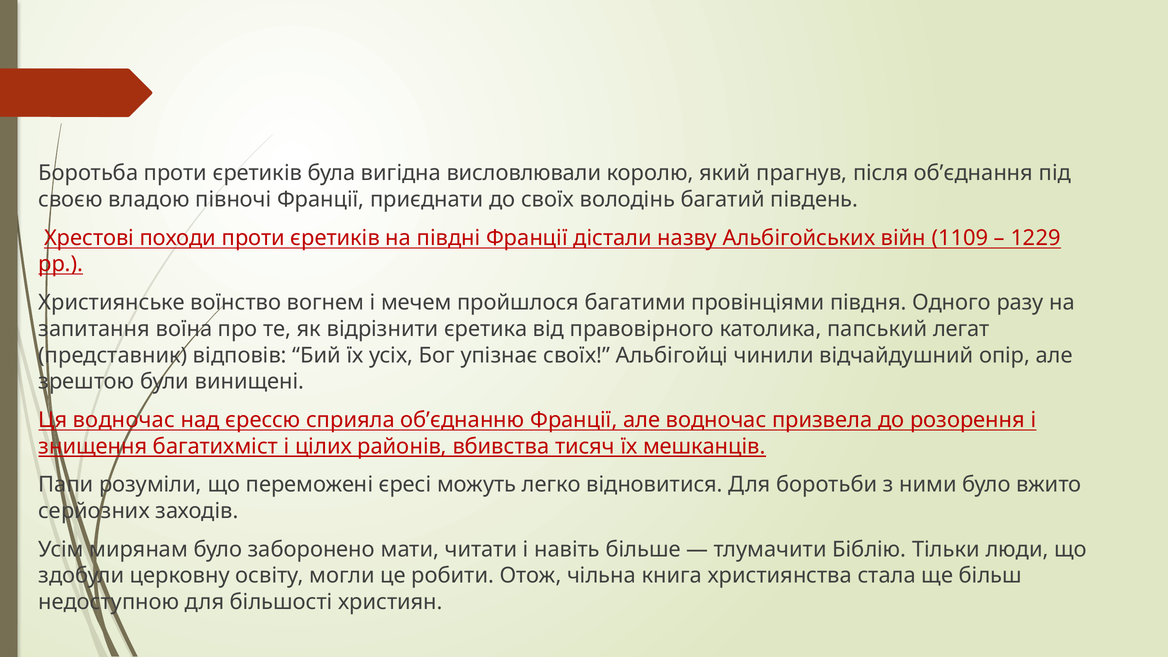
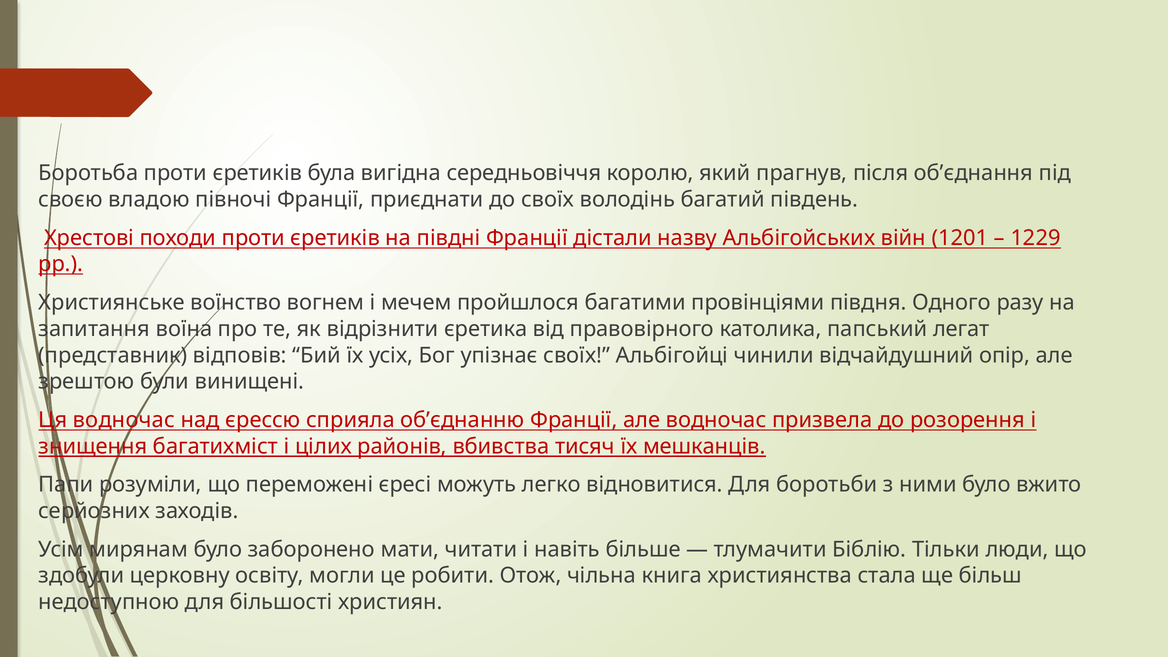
висловлювали: висловлювали -> середньовіччя (524, 173)
1109: 1109 -> 1201 (960, 238)
